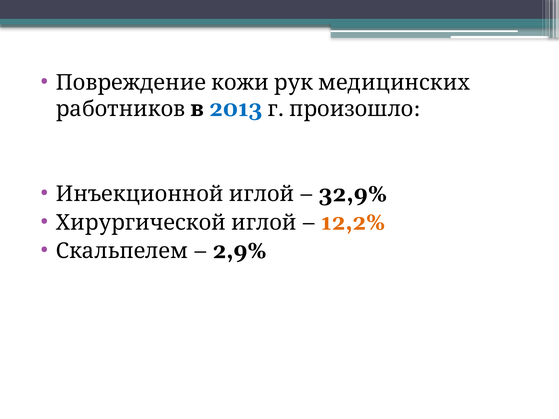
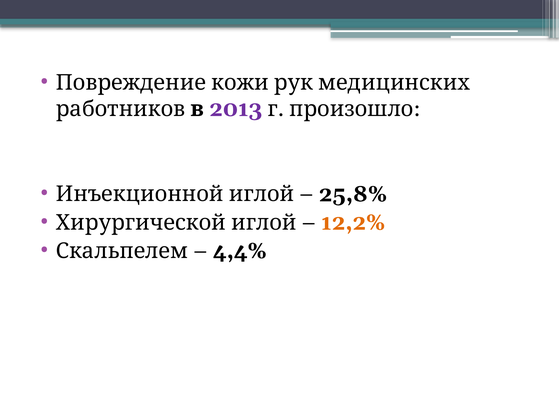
2013 colour: blue -> purple (236, 109)
32,9%: 32,9% -> 25,8% (353, 194)
2,9%: 2,9% -> 4,4% (240, 251)
